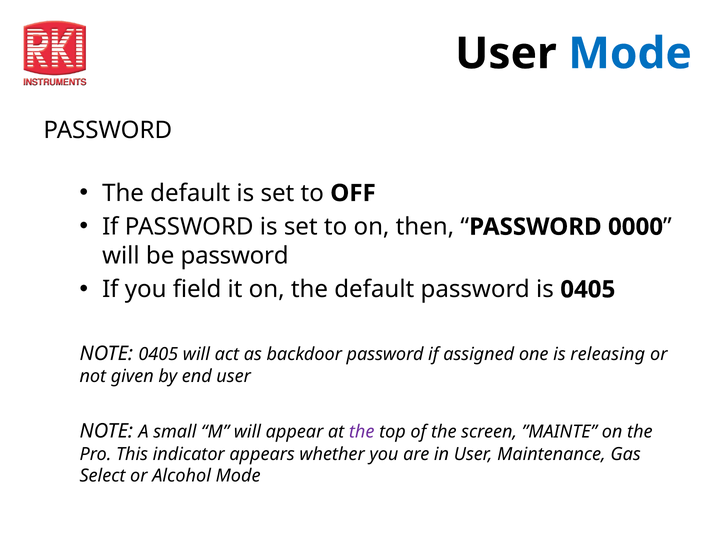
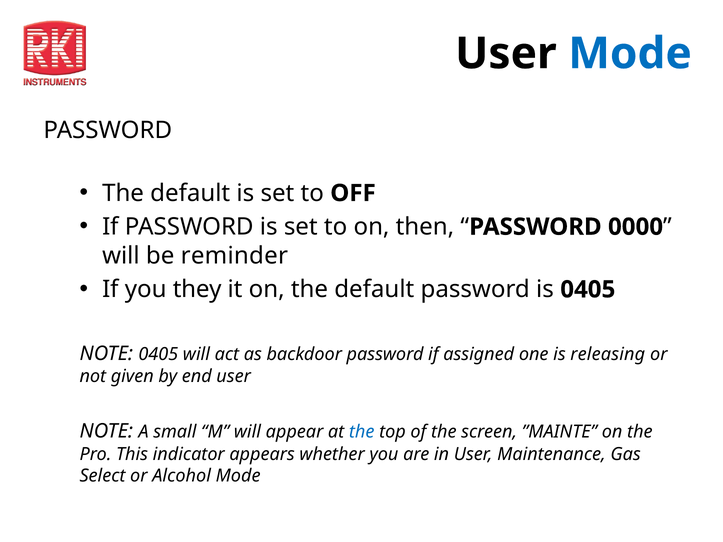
be password: password -> reminder (234, 256)
field: field -> they (197, 290)
the colour: purple -> blue (362, 432)
